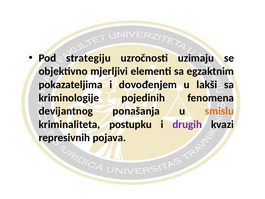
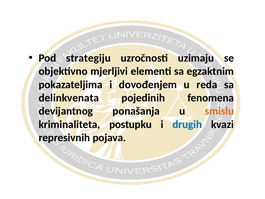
lakši: lakši -> reda (207, 85)
kriminologije: kriminologije -> delinkvenata (69, 98)
drugih colour: purple -> blue (187, 124)
